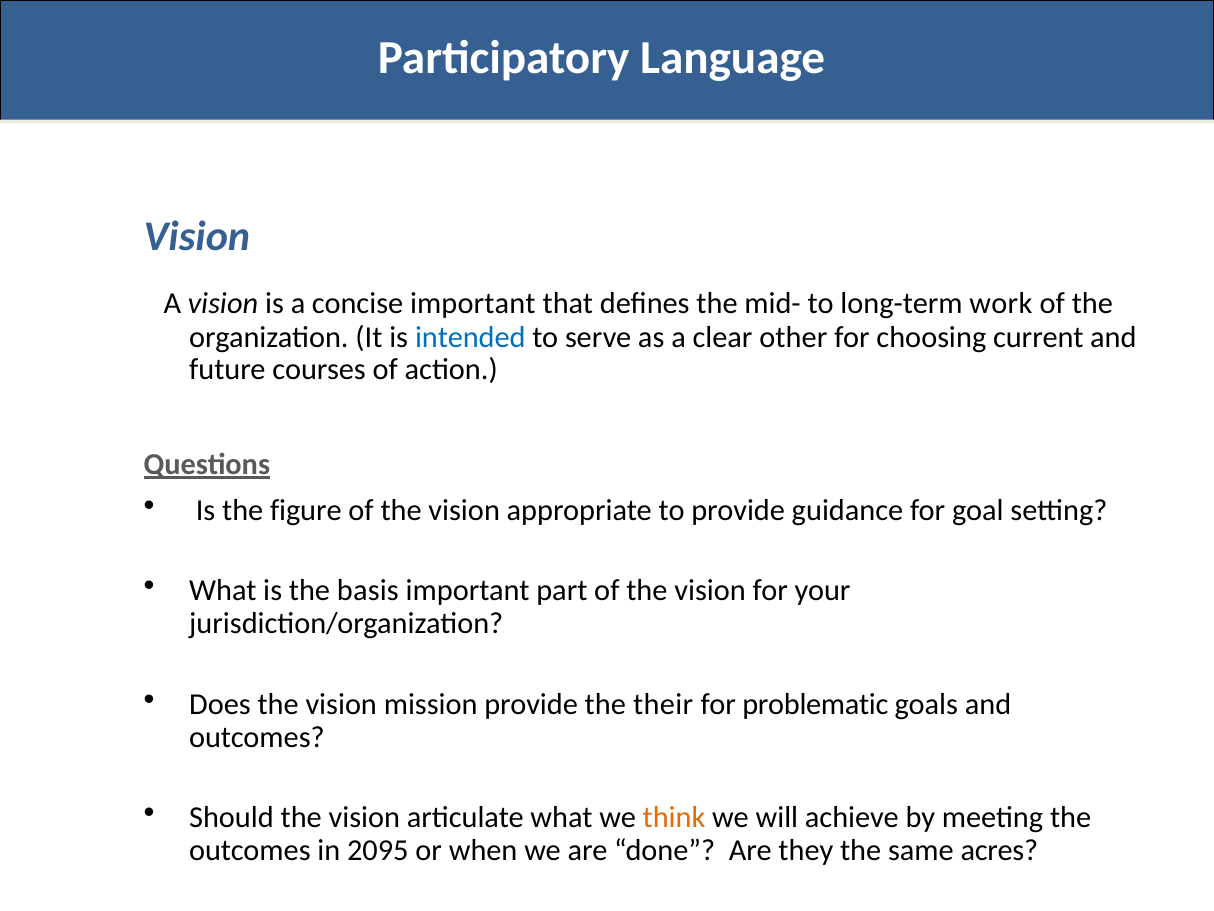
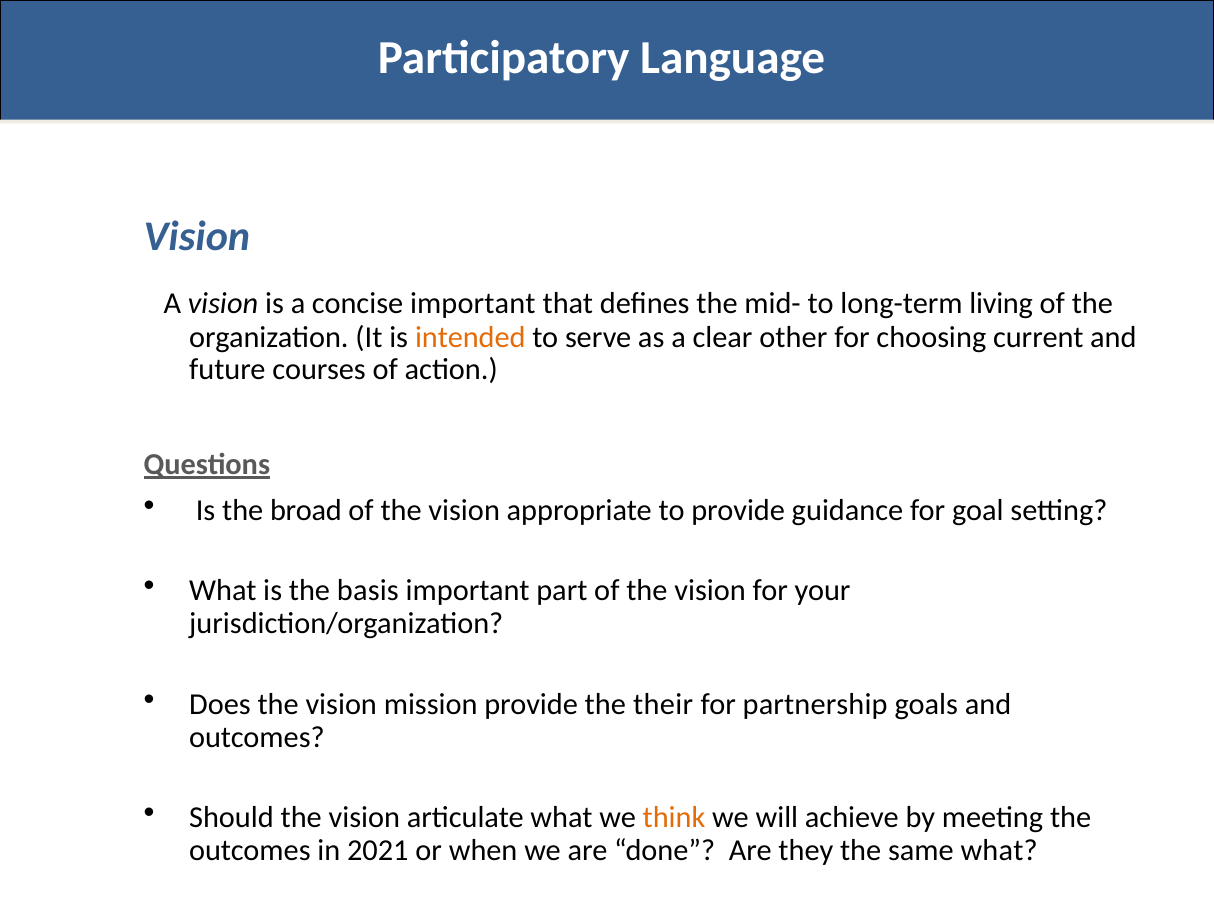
work: work -> living (1001, 303)
intended colour: blue -> orange (470, 337)
figure: figure -> broad (306, 510)
problematic: problematic -> partnership (815, 704)
2095: 2095 -> 2021 (378, 850)
same acres: acres -> what (999, 850)
